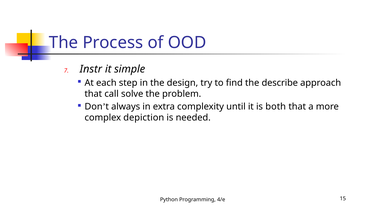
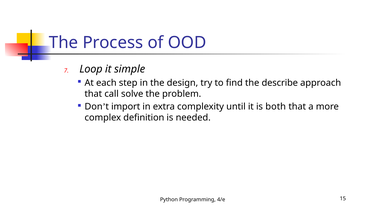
Instr: Instr -> Loop (91, 69)
always: always -> import (126, 107)
depiction: depiction -> definition (144, 118)
